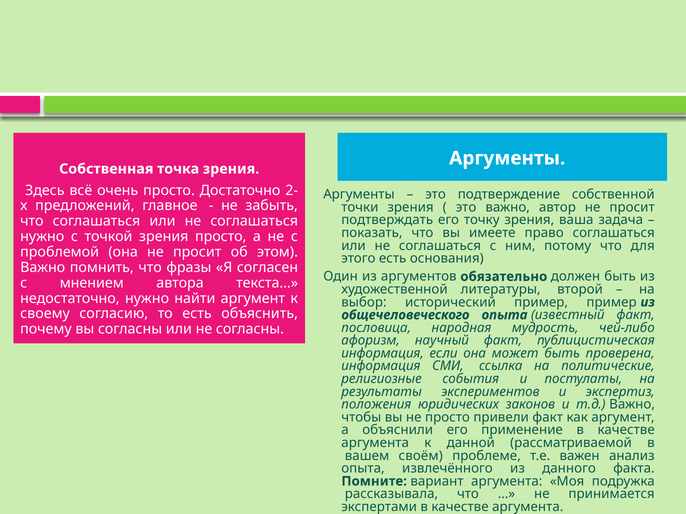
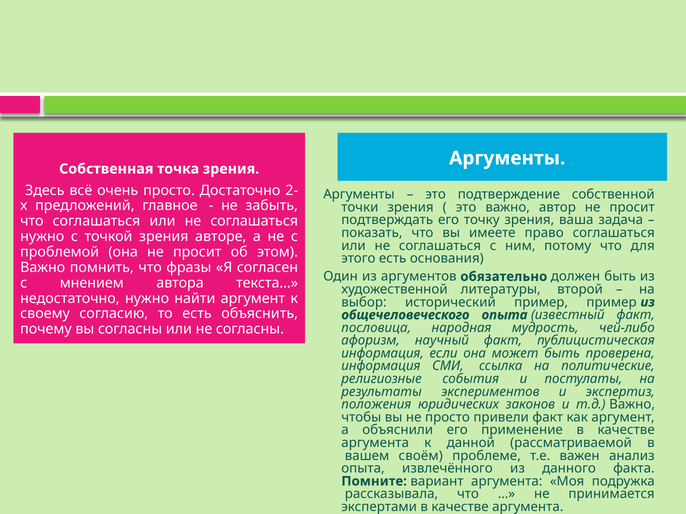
зрения просто: просто -> авторе (221, 237)
